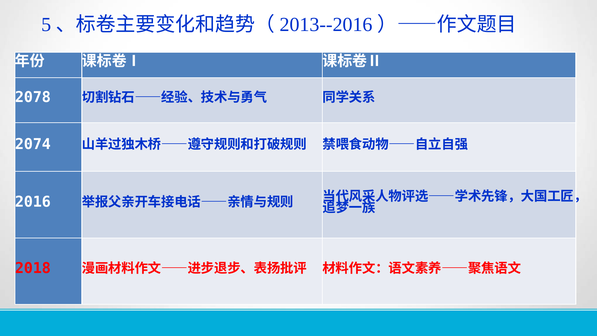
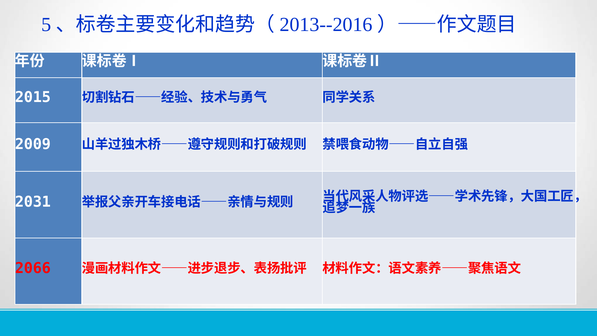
2078: 2078 -> 2015 (33, 97)
2074: 2074 -> 2009 (33, 144)
2016: 2016 -> 2031 (33, 202)
2018: 2018 -> 2066 (33, 268)
